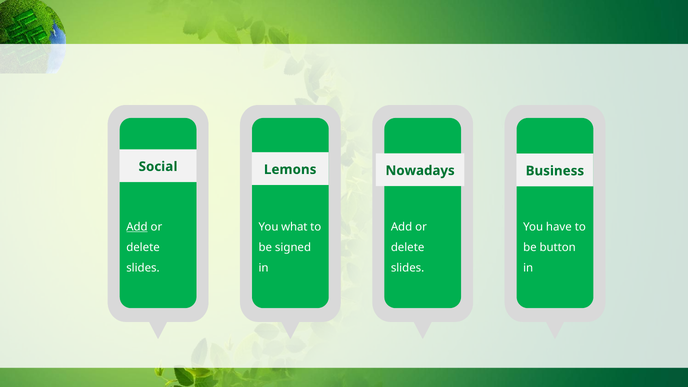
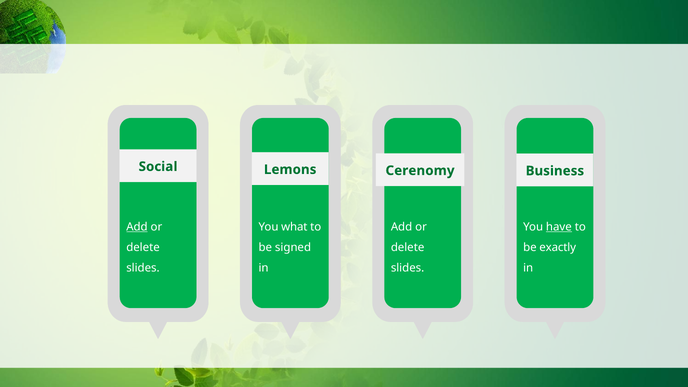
Nowadays: Nowadays -> Cerenomy (420, 171)
have underline: none -> present (559, 227)
button: button -> exactly (558, 247)
